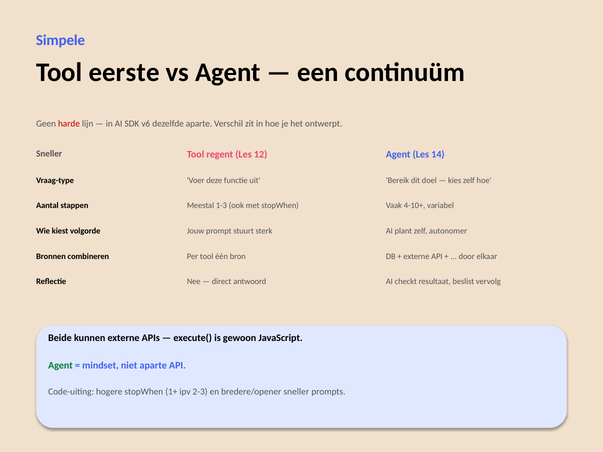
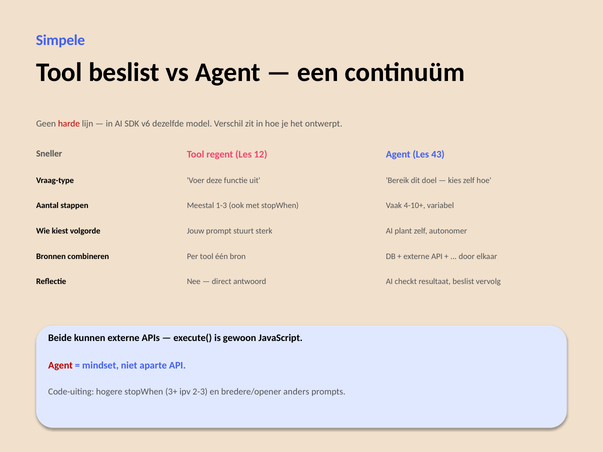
Tool eerste: eerste -> beslist (124, 72)
dezelfde aparte: aparte -> model (199, 124)
14: 14 -> 43 (438, 154)
Agent colour: green -> red (61, 365)
1+: 1+ -> 3+ (171, 392)
bredere/opener sneller: sneller -> anders (296, 392)
